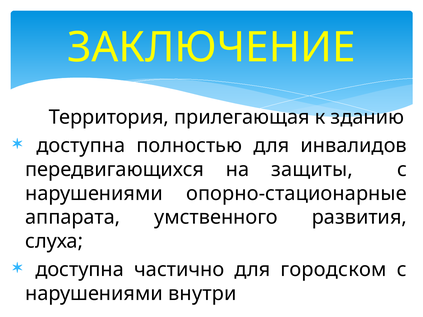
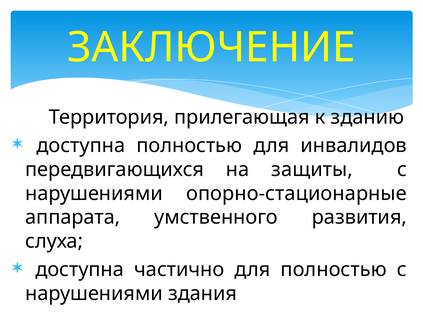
для городском: городском -> полностью (334, 270)
внутри: внутри -> здания (203, 294)
